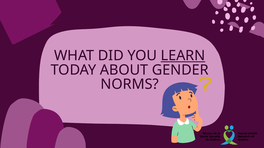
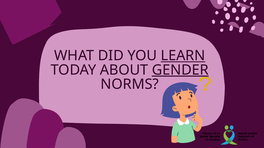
GENDER underline: none -> present (180, 70)
